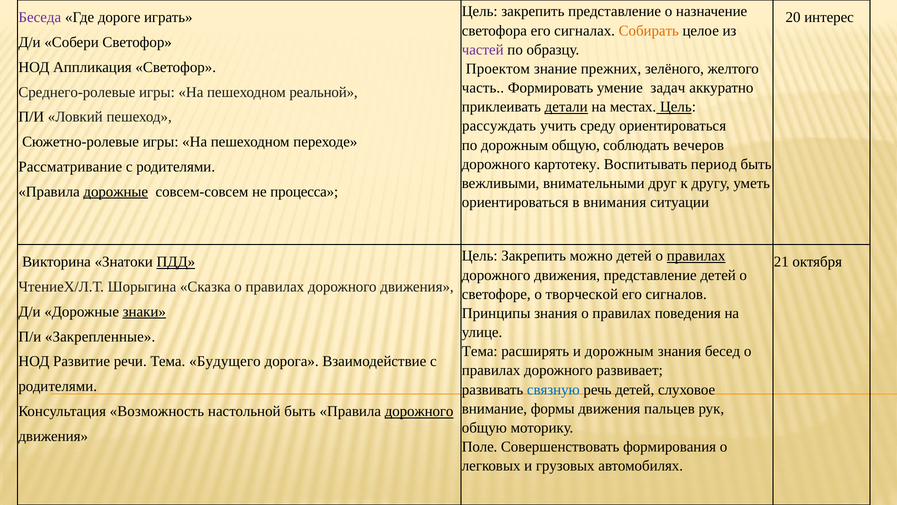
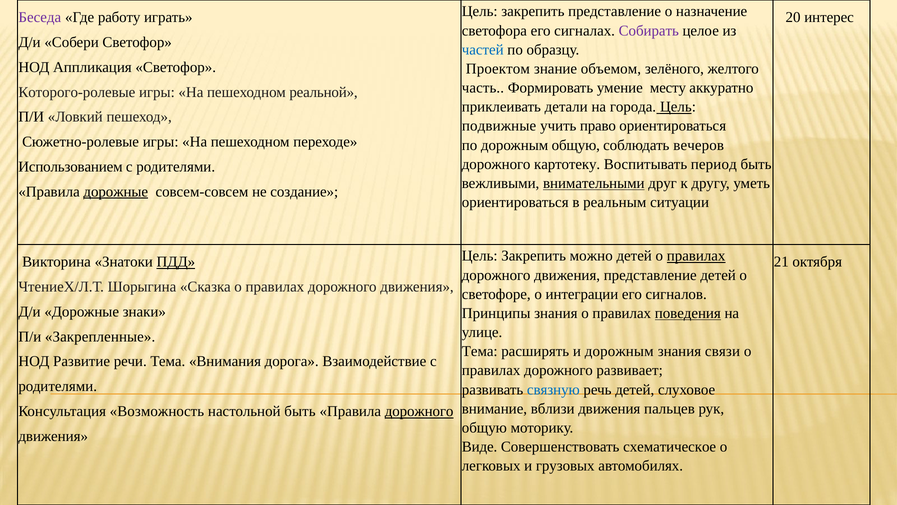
дороге: дороге -> работу (119, 17)
Собирать colour: orange -> purple (649, 31)
частей colour: purple -> blue (483, 50)
прежних: прежних -> объемом (611, 69)
задач: задач -> месту (668, 88)
Среднего-ролевые: Среднего-ролевые -> Которого-ролевые (77, 92)
детали underline: present -> none (566, 107)
местах: местах -> города (633, 107)
рассуждать: рассуждать -> подвижные (499, 126)
среду: среду -> право (598, 126)
Рассматривание: Рассматривание -> Использованием (70, 167)
внимательными underline: none -> present (594, 183)
процесса: процесса -> создание (304, 192)
внимания: внимания -> реальным (615, 202)
творческой: творческой -> интеграции (582, 294)
знаки underline: present -> none (144, 311)
поведения underline: none -> present (688, 313)
бесед: бесед -> связи (723, 351)
Будущего: Будущего -> Внимания (225, 361)
формы: формы -> вблизи (553, 408)
Поле: Поле -> Виде (480, 447)
формирования: формирования -> схематическое (670, 447)
